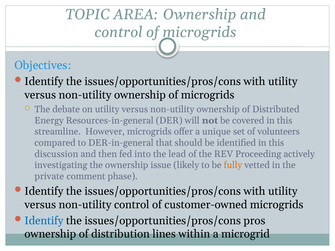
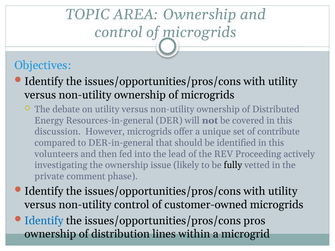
streamline: streamline -> discussion (58, 132)
volunteers: volunteers -> contribute (279, 132)
discussion: discussion -> volunteers (56, 154)
fully colour: orange -> black (233, 165)
